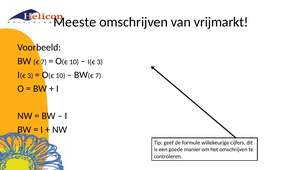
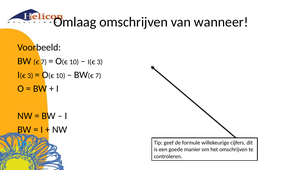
Meeste: Meeste -> Omlaag (75, 22)
vrijmarkt: vrijmarkt -> wanneer (221, 22)
Enz… colour: yellow -> light blue (28, 143)
